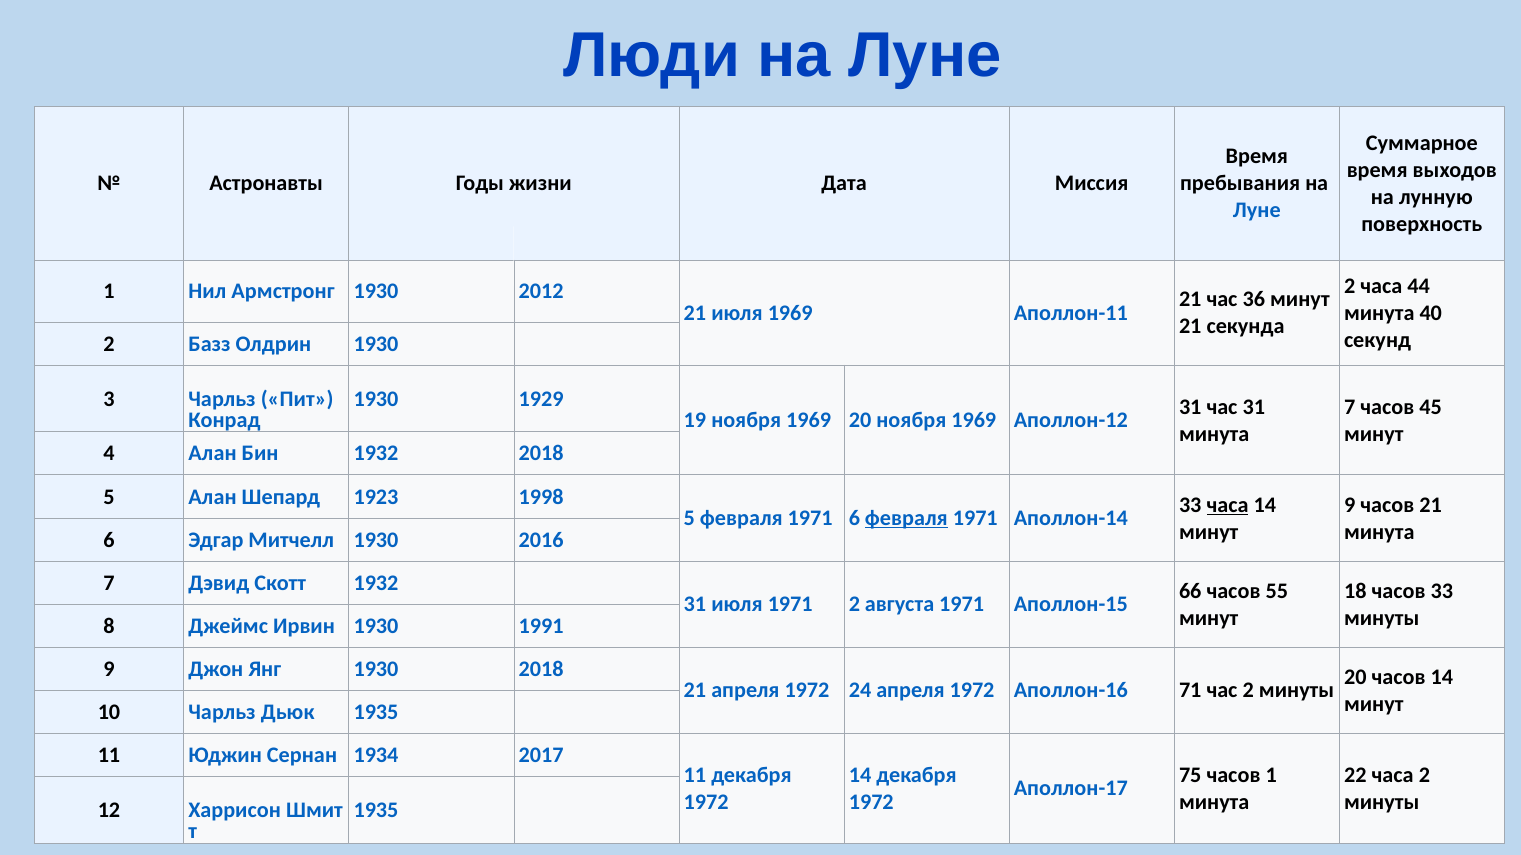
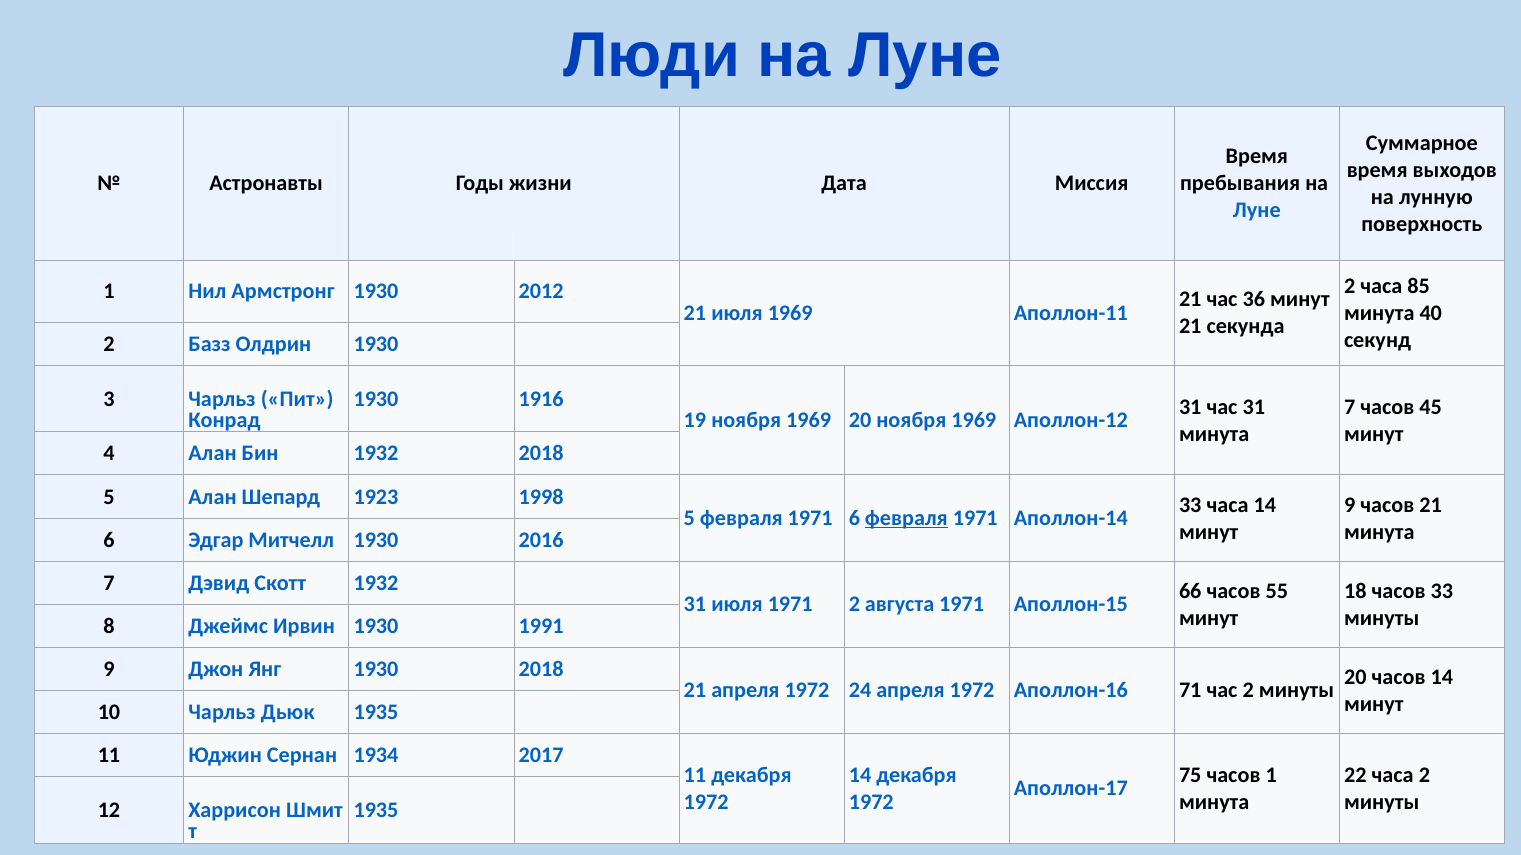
44: 44 -> 85 (1419, 286)
1929: 1929 -> 1916 (541, 399)
часа underline: present -> none (1228, 505)
